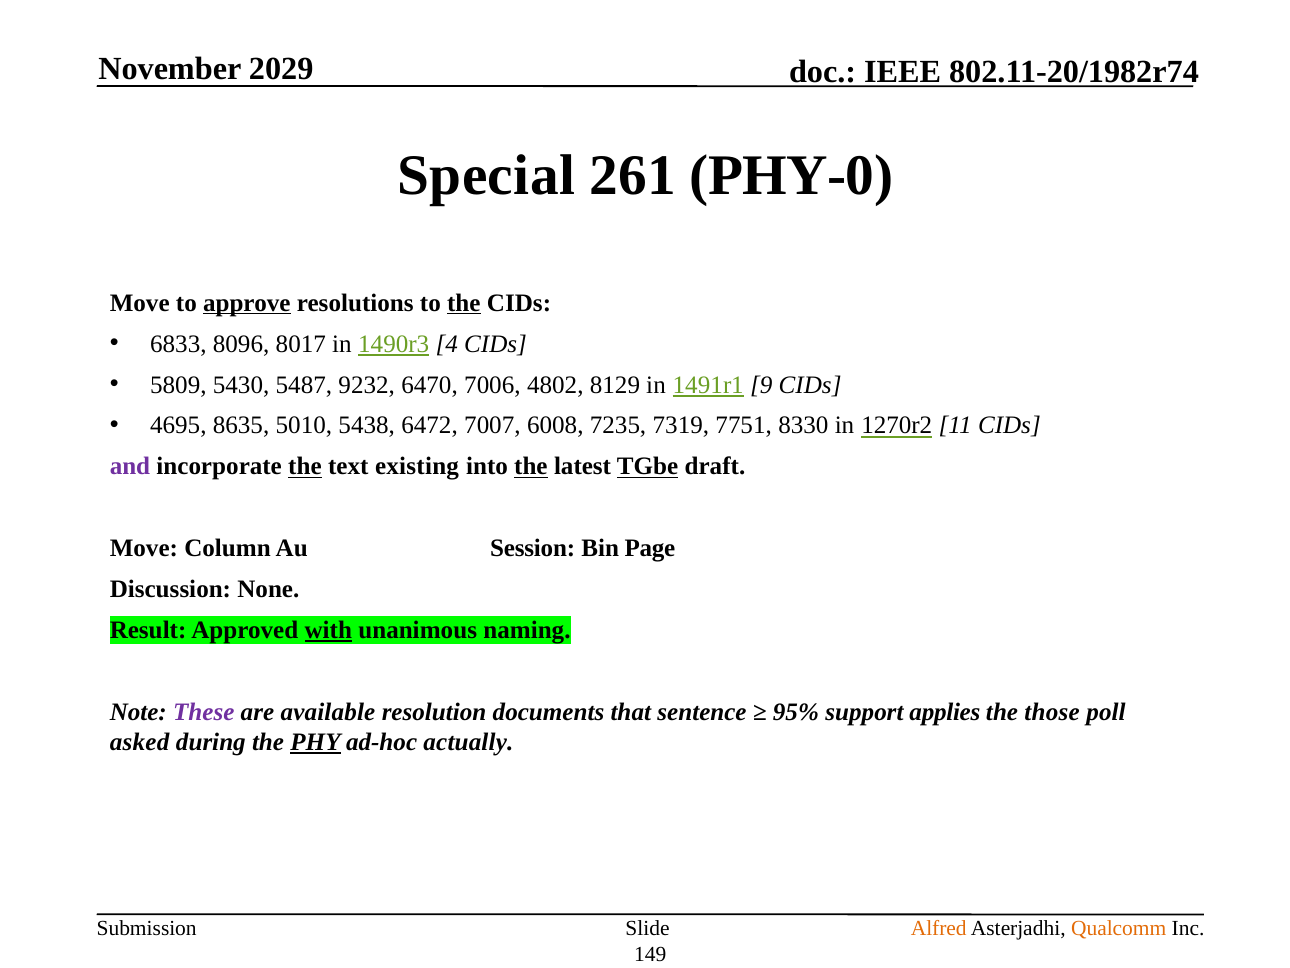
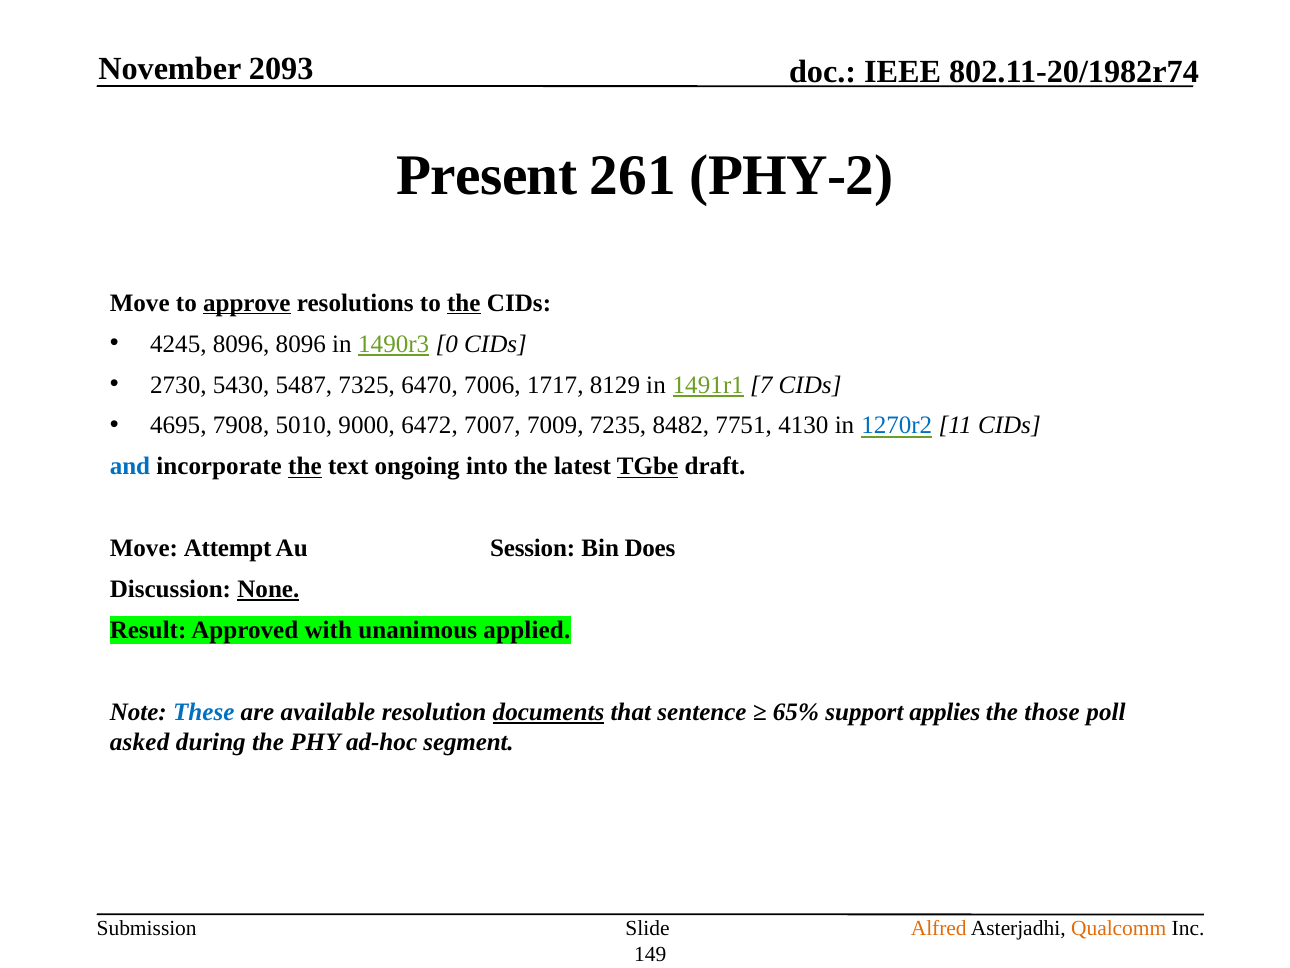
2029: 2029 -> 2093 (281, 68)
Special: Special -> Present (487, 176)
PHY-0: PHY-0 -> PHY-2 (791, 176)
6833: 6833 -> 4245 (178, 344)
8096 8017: 8017 -> 8096 (301, 344)
4: 4 -> 0 (447, 344)
5809: 5809 -> 2730 (178, 385)
9232: 9232 -> 7325 (367, 385)
4802: 4802 -> 1717 (555, 385)
9: 9 -> 7 (761, 385)
8635: 8635 -> 7908 (241, 425)
5438: 5438 -> 9000 (367, 425)
6008: 6008 -> 7009 (555, 425)
7319: 7319 -> 8482 (681, 425)
8330: 8330 -> 4130 (803, 425)
1270r2 colour: black -> blue (897, 425)
and colour: purple -> blue (130, 466)
existing: existing -> ongoing (417, 466)
the underline: present -> none (531, 466)
Column: Column -> Attempt (228, 548)
Page: Page -> Does (650, 548)
None underline: none -> present (268, 589)
with underline: present -> none (328, 630)
naming: naming -> applied (527, 630)
These colour: purple -> blue (204, 712)
documents underline: none -> present (548, 712)
95%: 95% -> 65% (796, 712)
PHY underline: present -> none (315, 742)
actually: actually -> segment (469, 742)
